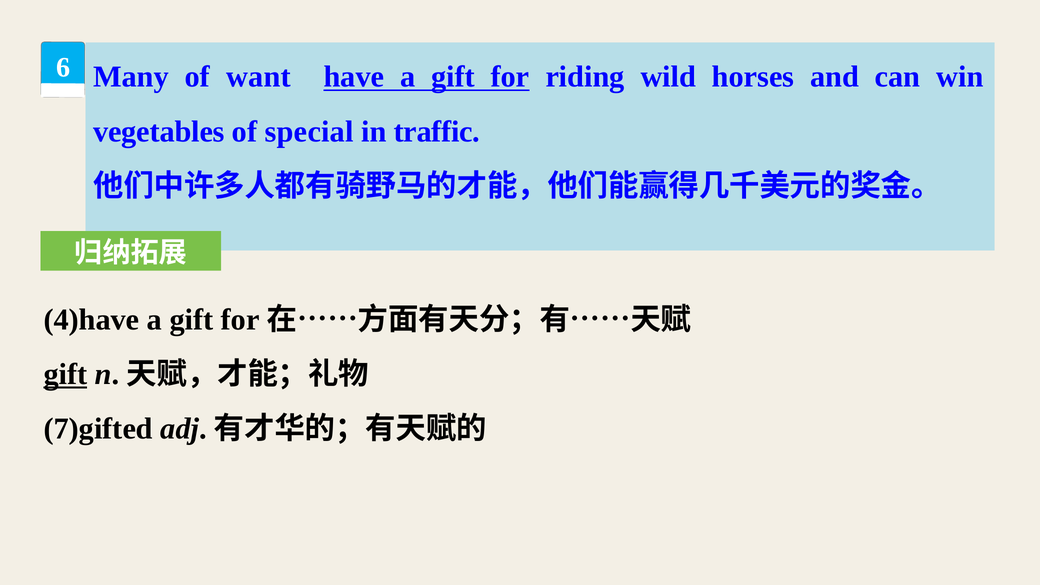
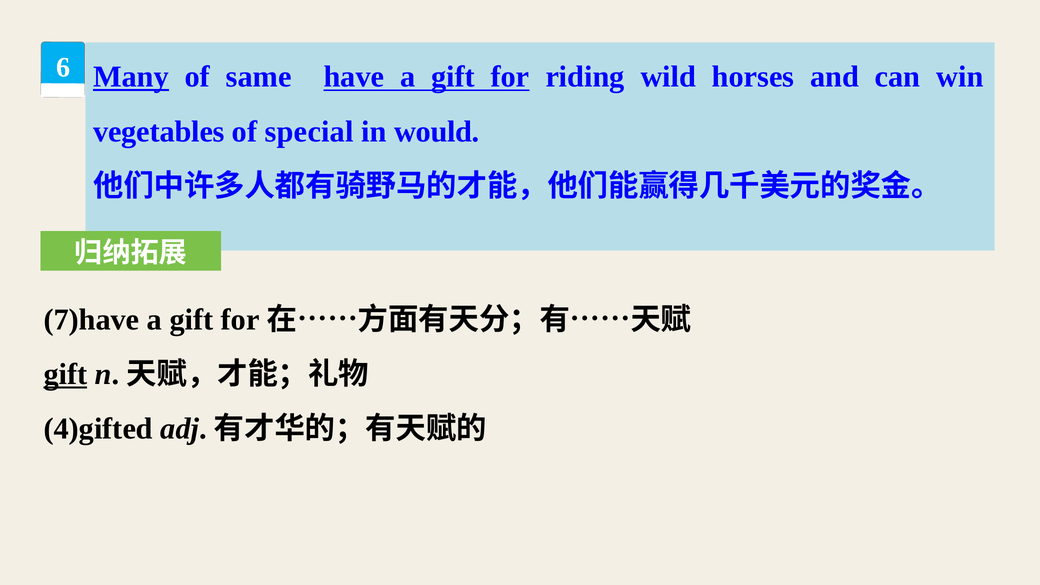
Many underline: none -> present (131, 77)
want: want -> same (259, 77)
traffic: traffic -> would (437, 132)
4)have: 4)have -> 7)have (92, 320)
7)gifted: 7)gifted -> 4)gifted (98, 429)
